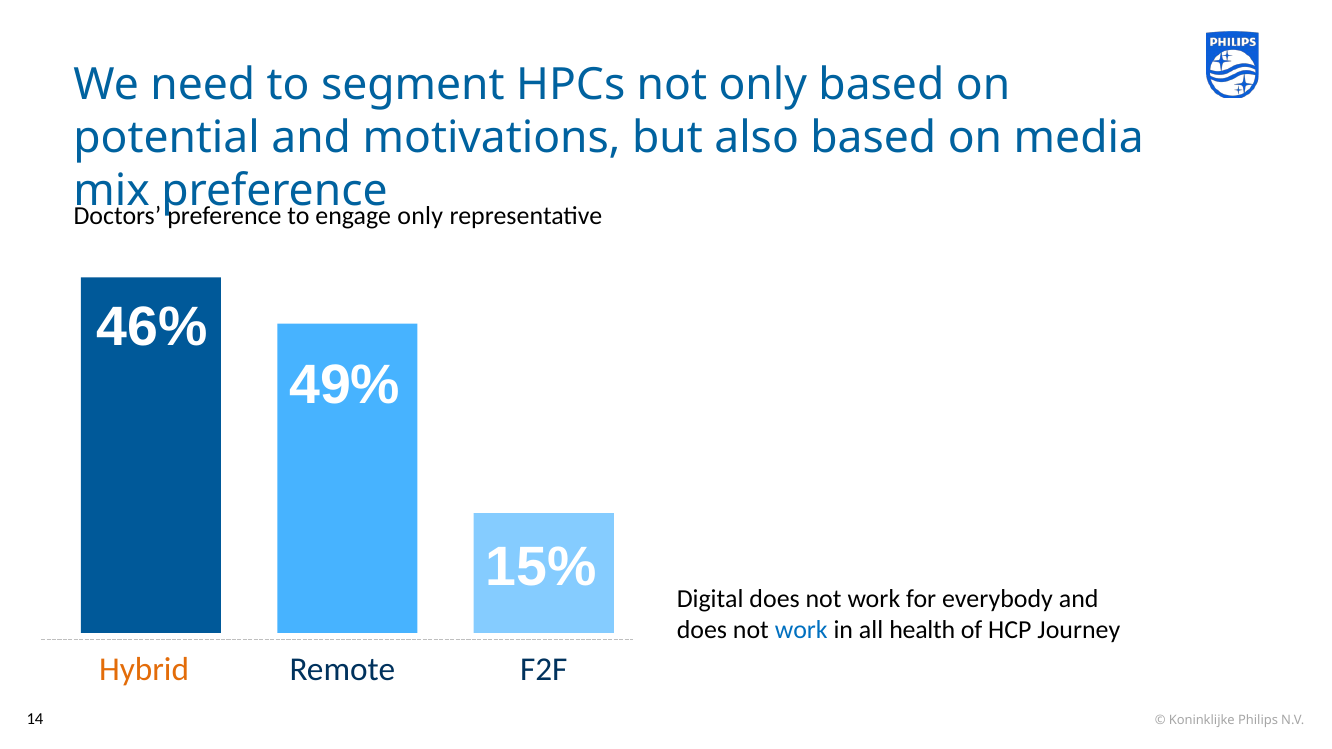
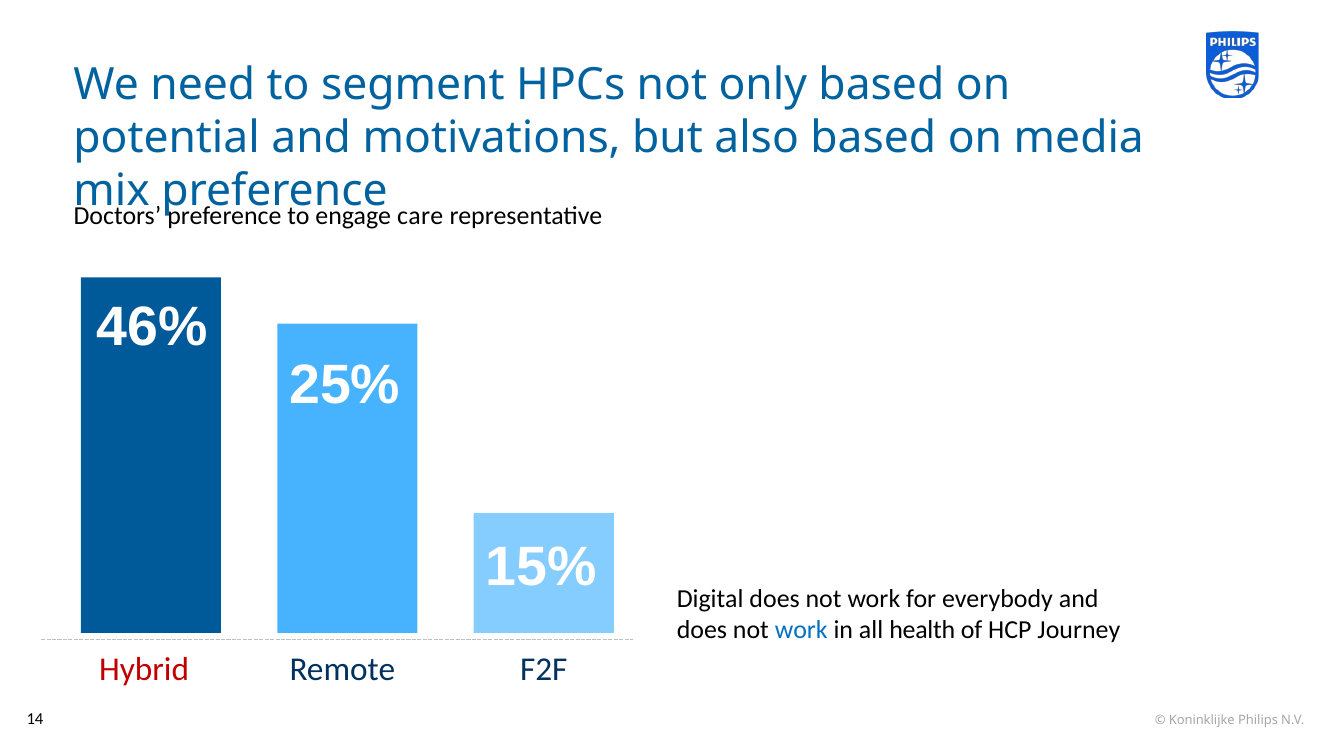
only: only -> care (420, 216)
49%: 49% -> 25% (345, 385)
Hybrid colour: orange -> red (144, 669)
